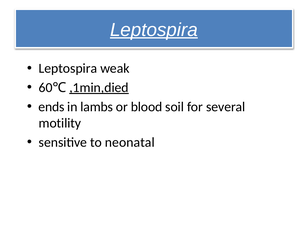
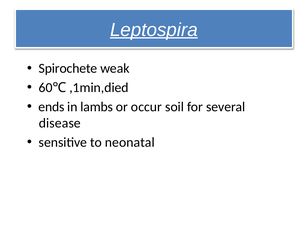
Leptospira: Leptospira -> Spirochete (68, 68)
,1min,died underline: present -> none (99, 88)
blood: blood -> occur (146, 107)
motility: motility -> disease (60, 123)
